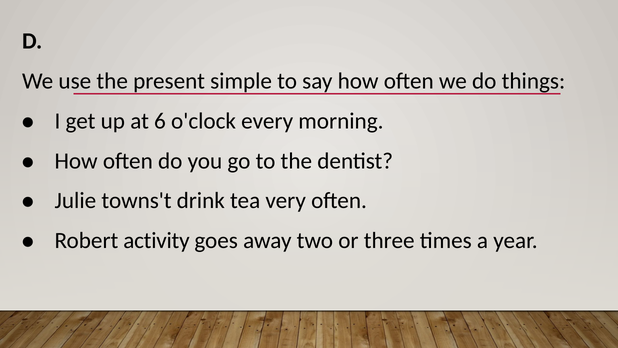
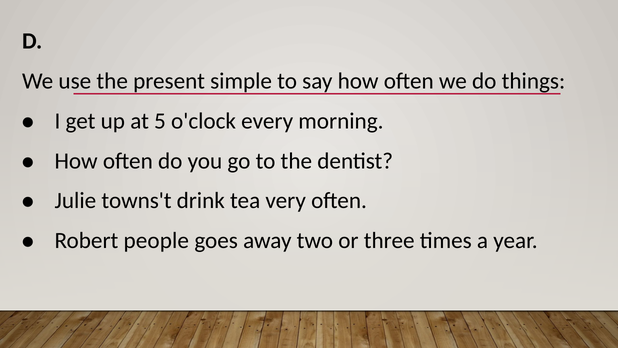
6: 6 -> 5 (160, 121)
activity: activity -> people (156, 240)
